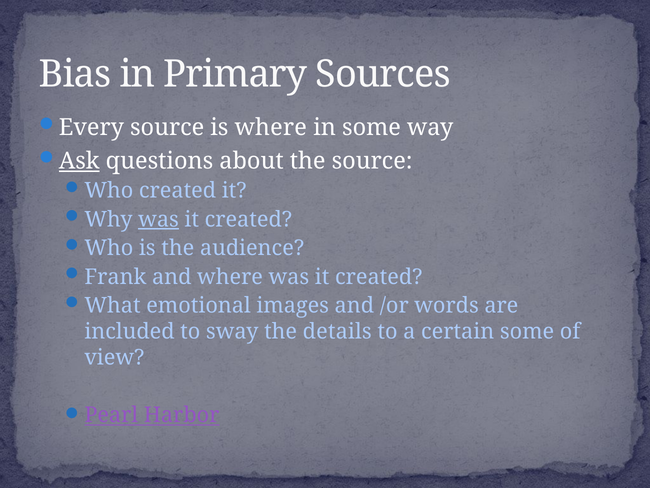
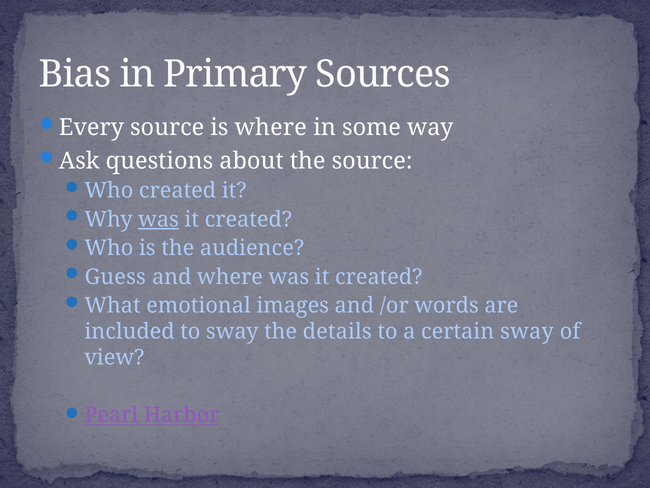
Ask underline: present -> none (79, 161)
Frank: Frank -> Guess (115, 277)
certain some: some -> sway (527, 331)
